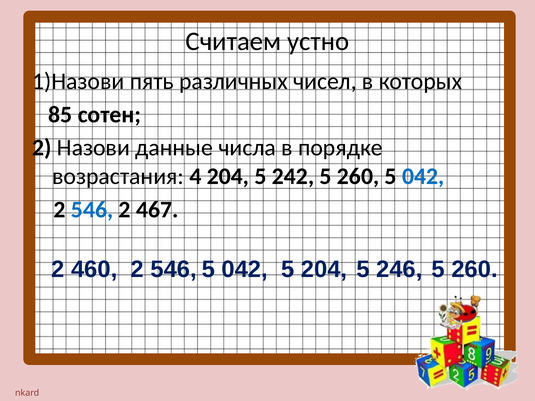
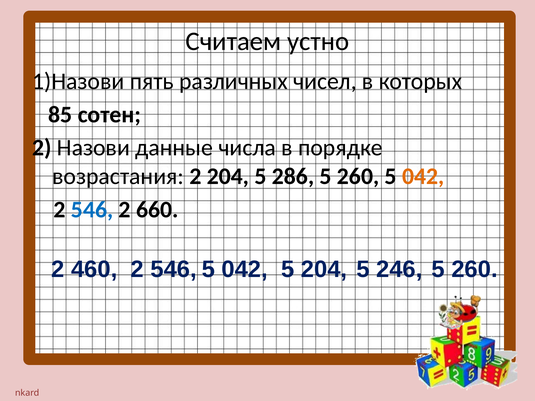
возрастания 4: 4 -> 2 (195, 176)
242: 242 -> 286 (293, 176)
042 colour: blue -> orange (423, 176)
467: 467 -> 660 (157, 210)
